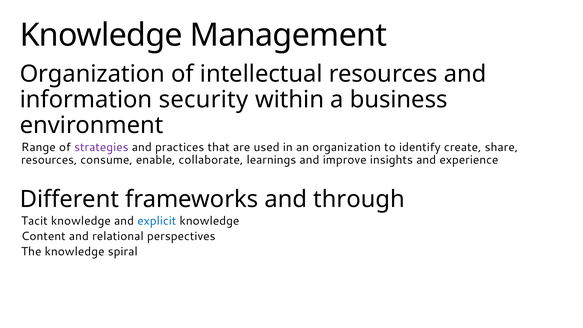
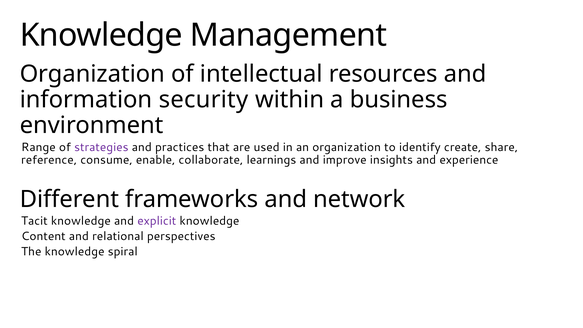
resources: resources -> reference (49, 160)
through: through -> network (359, 199)
explicit colour: blue -> purple (157, 221)
